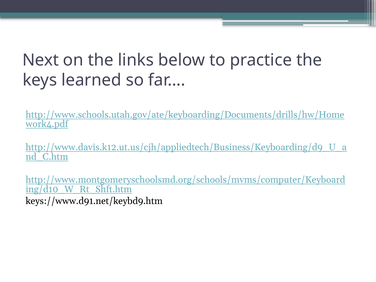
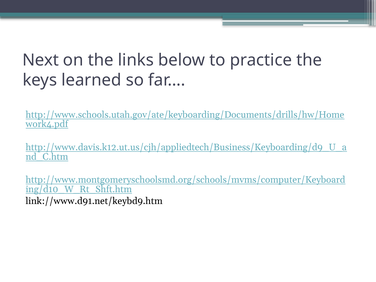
keys://www.d91.net/keybd9.htm: keys://www.d91.net/keybd9.htm -> link://www.d91.net/keybd9.htm (94, 201)
